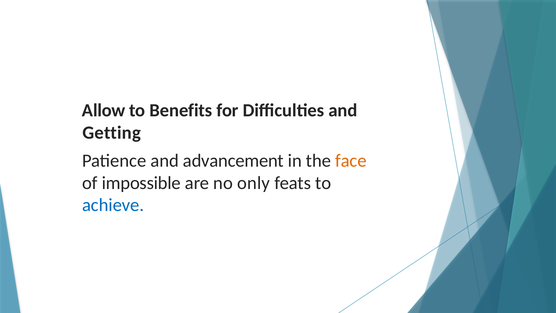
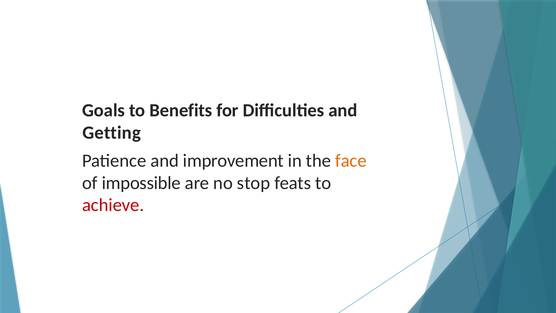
Allow: Allow -> Goals (104, 110)
advancement: advancement -> improvement (233, 161)
only: only -> stop (254, 183)
achieve colour: blue -> red (113, 205)
